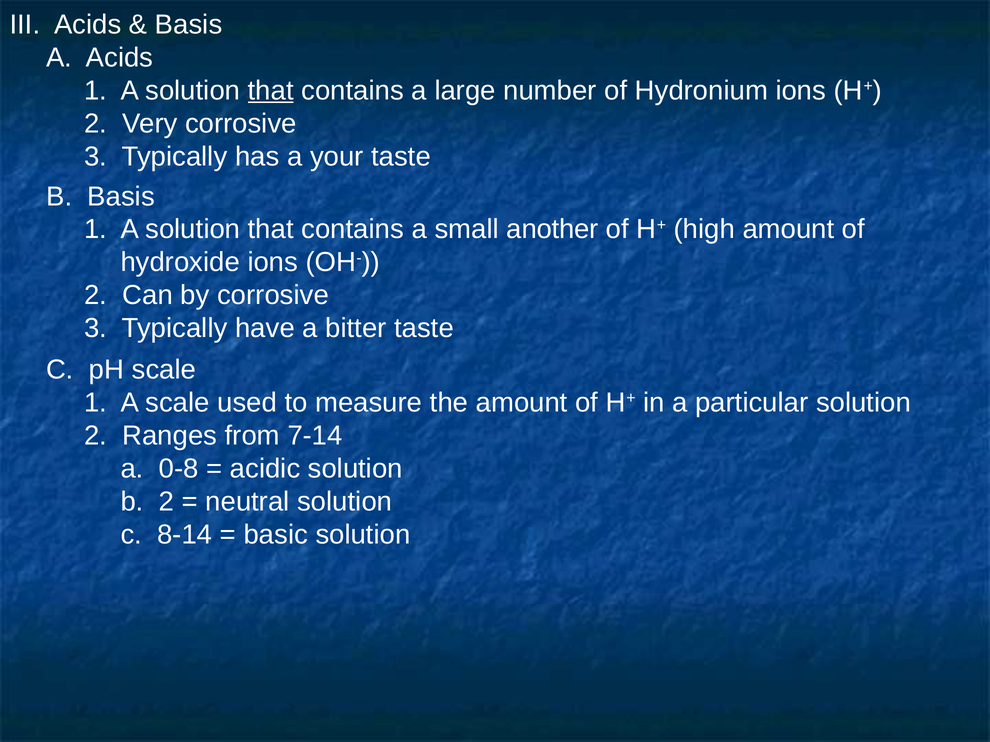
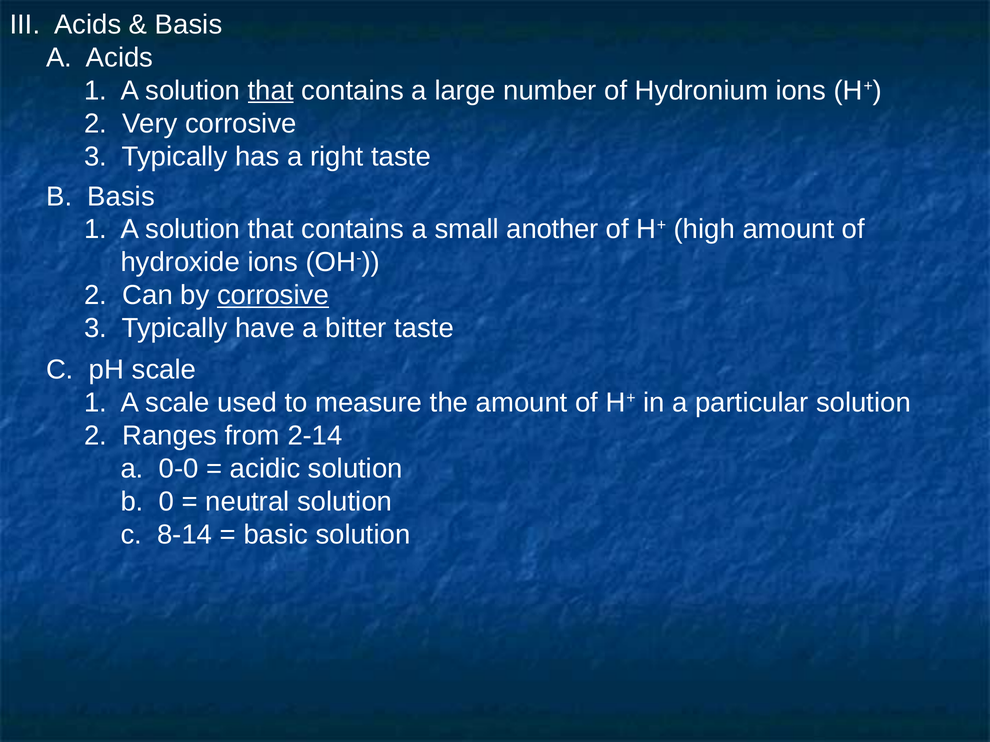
your: your -> right (337, 157)
corrosive underline: none -> present (273, 296)
7-14: 7-14 -> 2-14 (315, 436)
0-8: 0-8 -> 0-0 (179, 469)
b 2: 2 -> 0 (166, 502)
